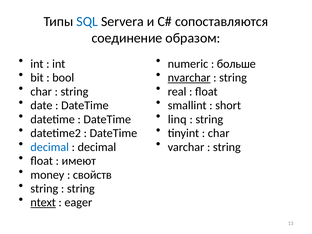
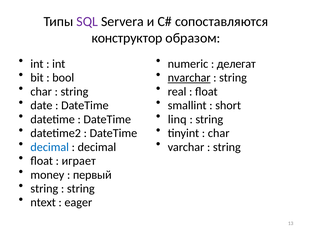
SQL colour: blue -> purple (87, 22)
соединение: соединение -> конструктор (127, 38)
больше: больше -> делегат (236, 64)
имеют: имеют -> играет (79, 161)
свойств: свойств -> первый (92, 175)
ntext underline: present -> none (43, 202)
